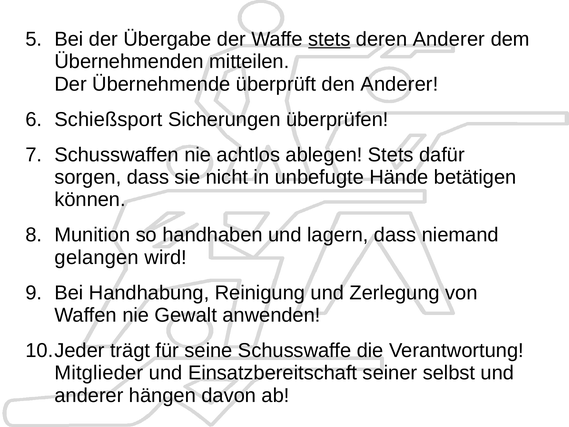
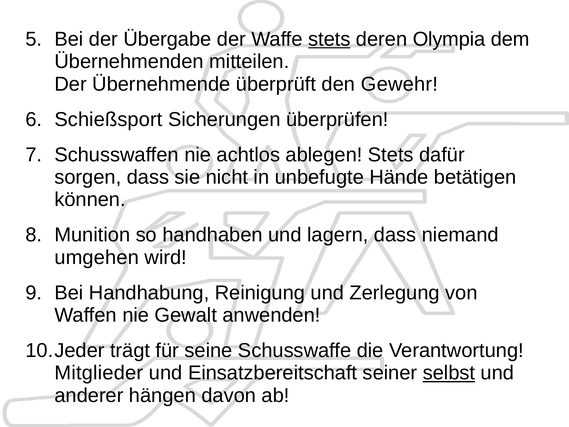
deren Anderer: Anderer -> Olympia (449, 39)
den Anderer: Anderer -> Gewehr (399, 84)
gelangen: gelangen -> umgehen (97, 257)
selbst underline: none -> present (449, 373)
